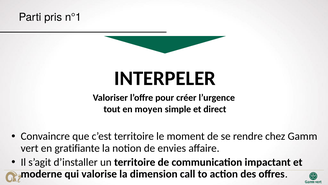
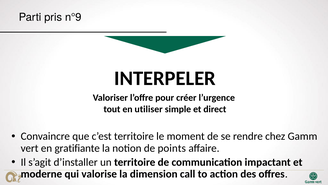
n°1: n°1 -> n°9 (73, 17)
moyen: moyen -> utiliser (149, 109)
envies: envies -> points (172, 148)
